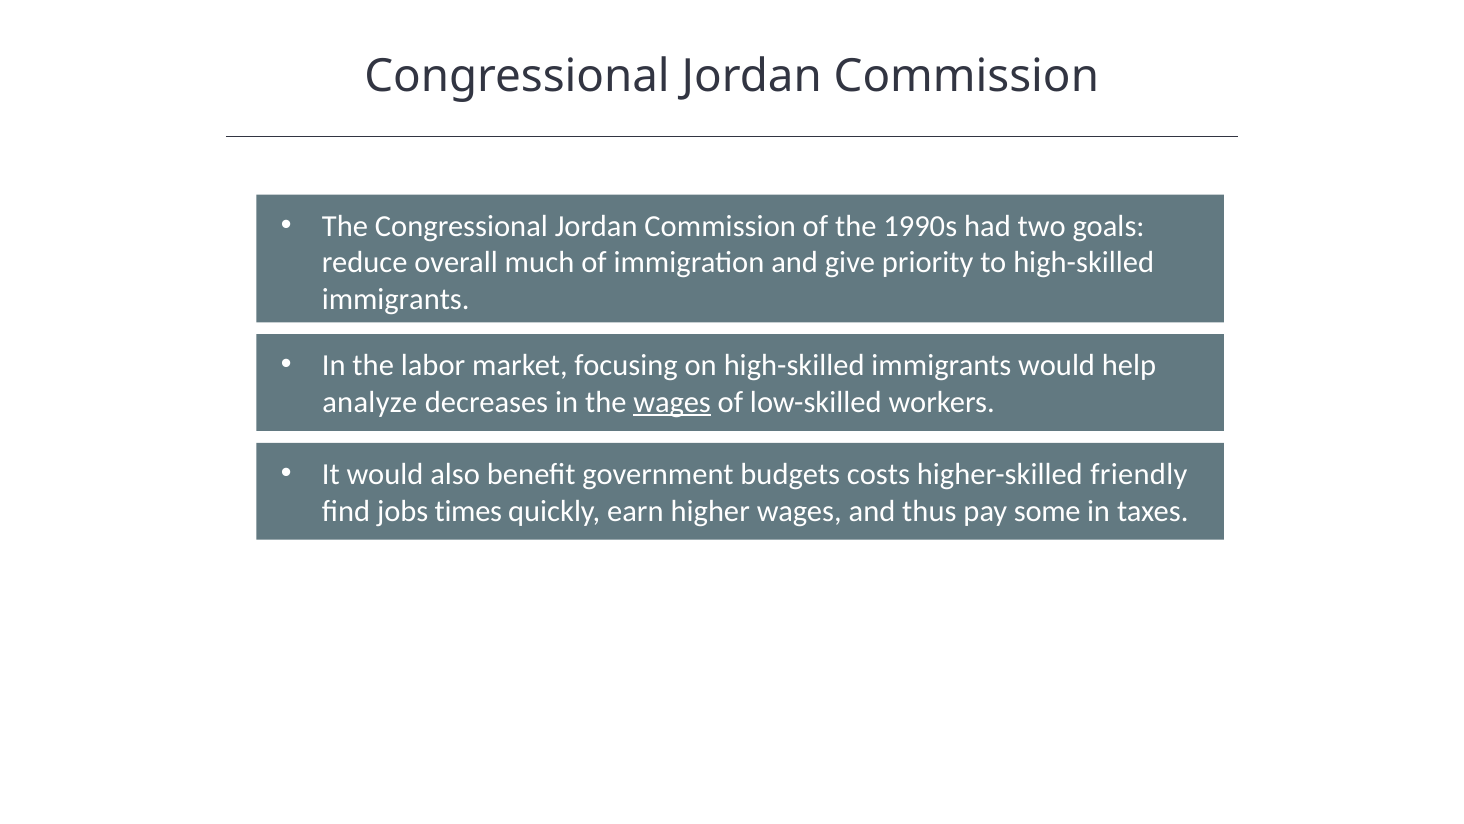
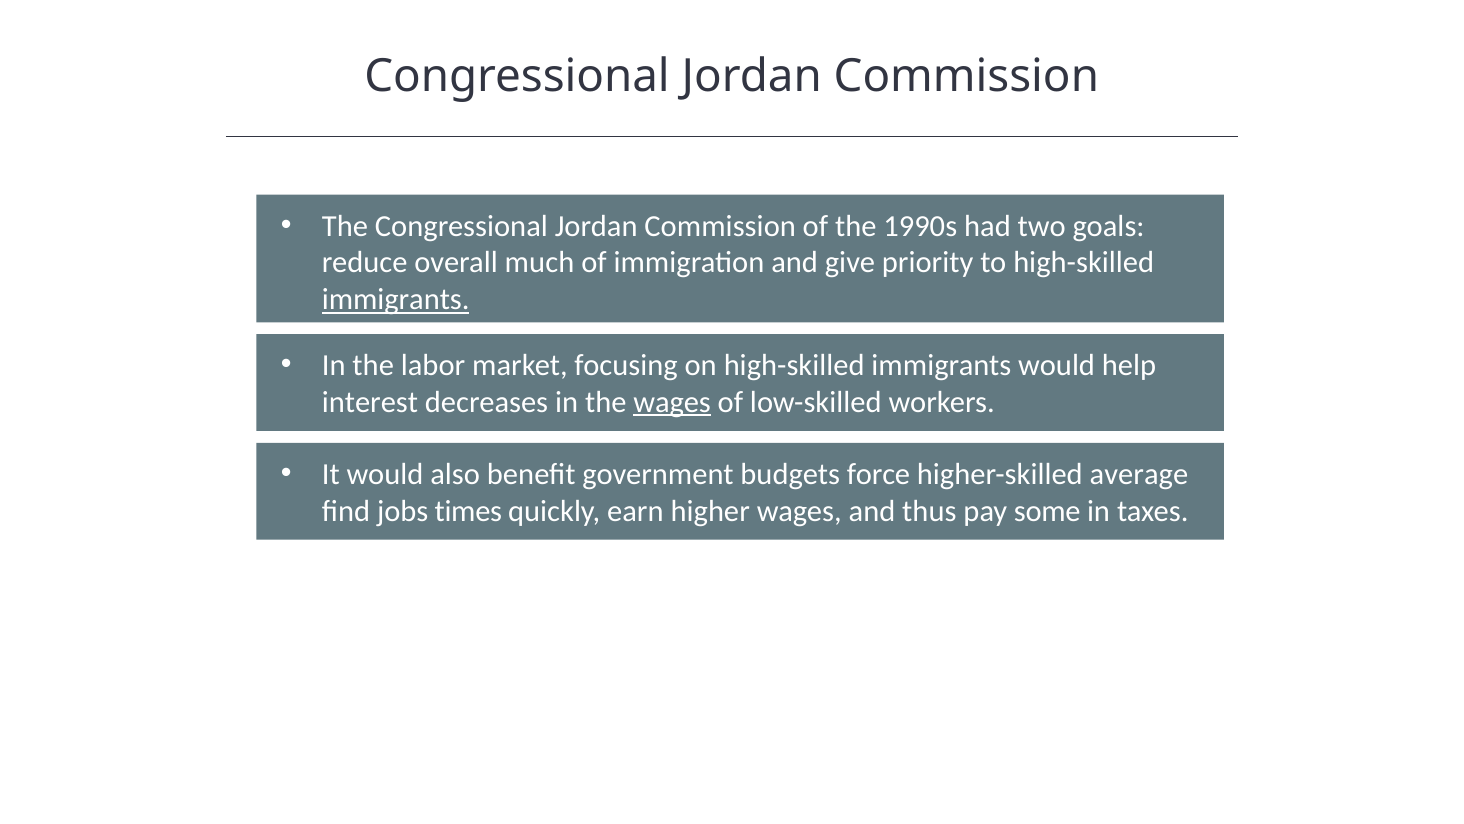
immigrants underline: none -> present (396, 299)
analyze: analyze -> interest (370, 402)
costs: costs -> force (879, 474)
friendly: friendly -> average (1139, 474)
